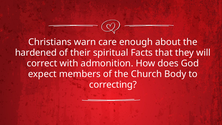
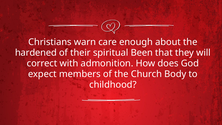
Facts: Facts -> Been (142, 53)
correcting: correcting -> childhood (113, 85)
